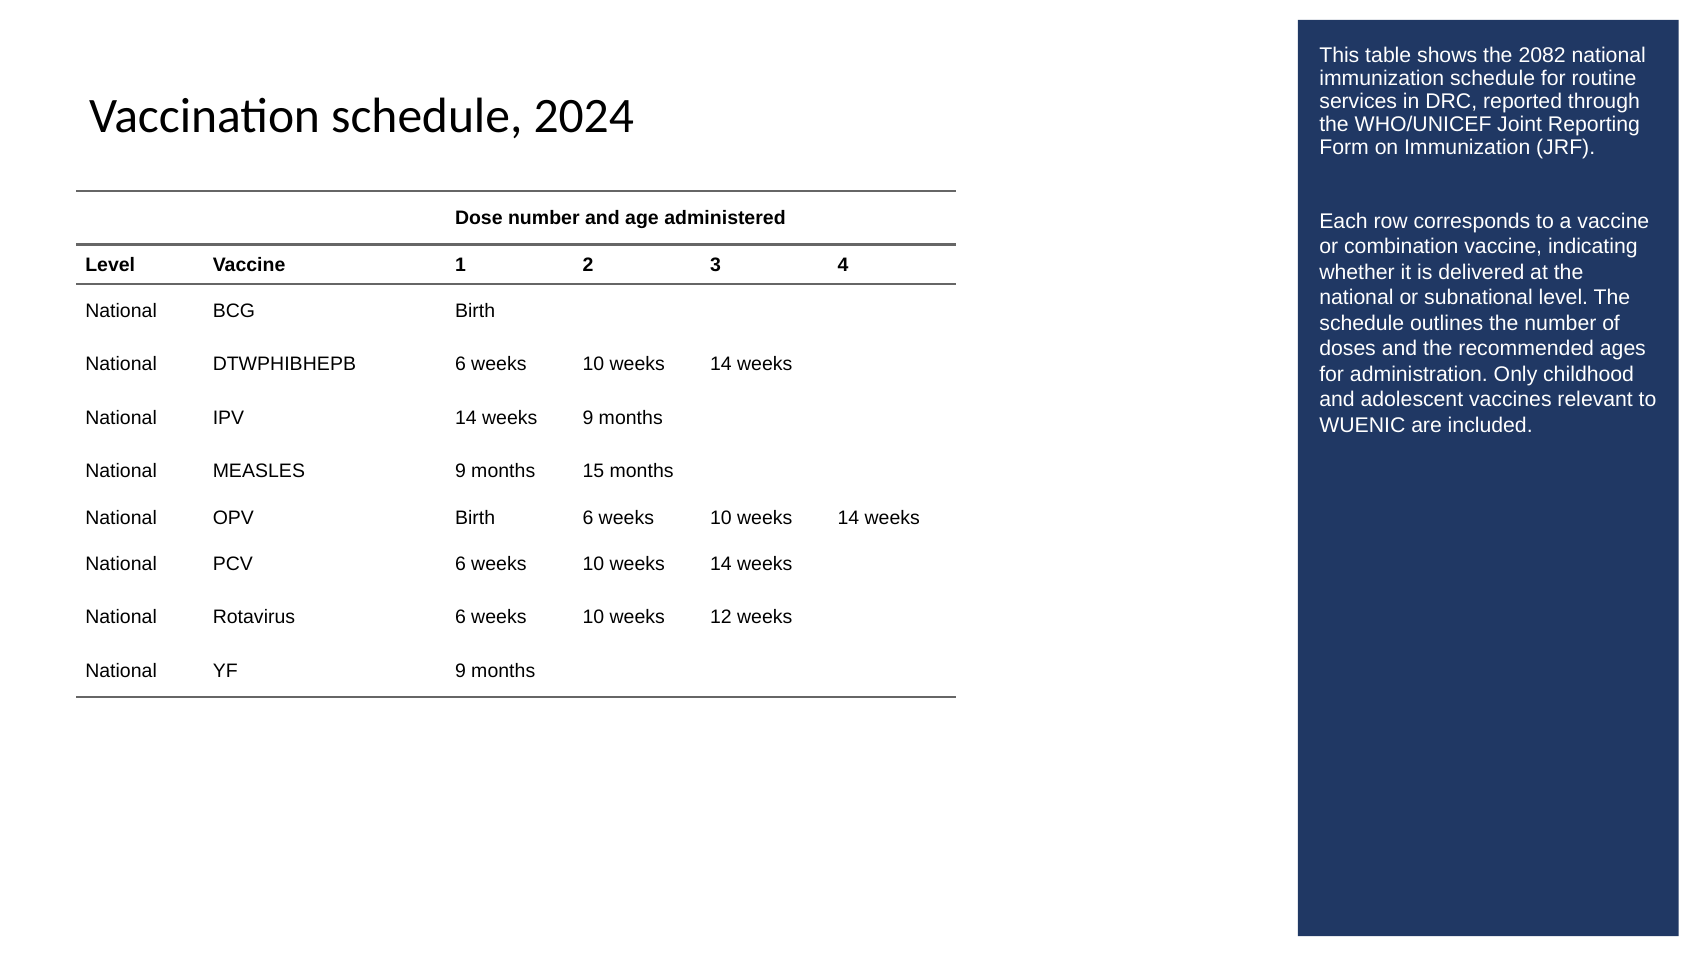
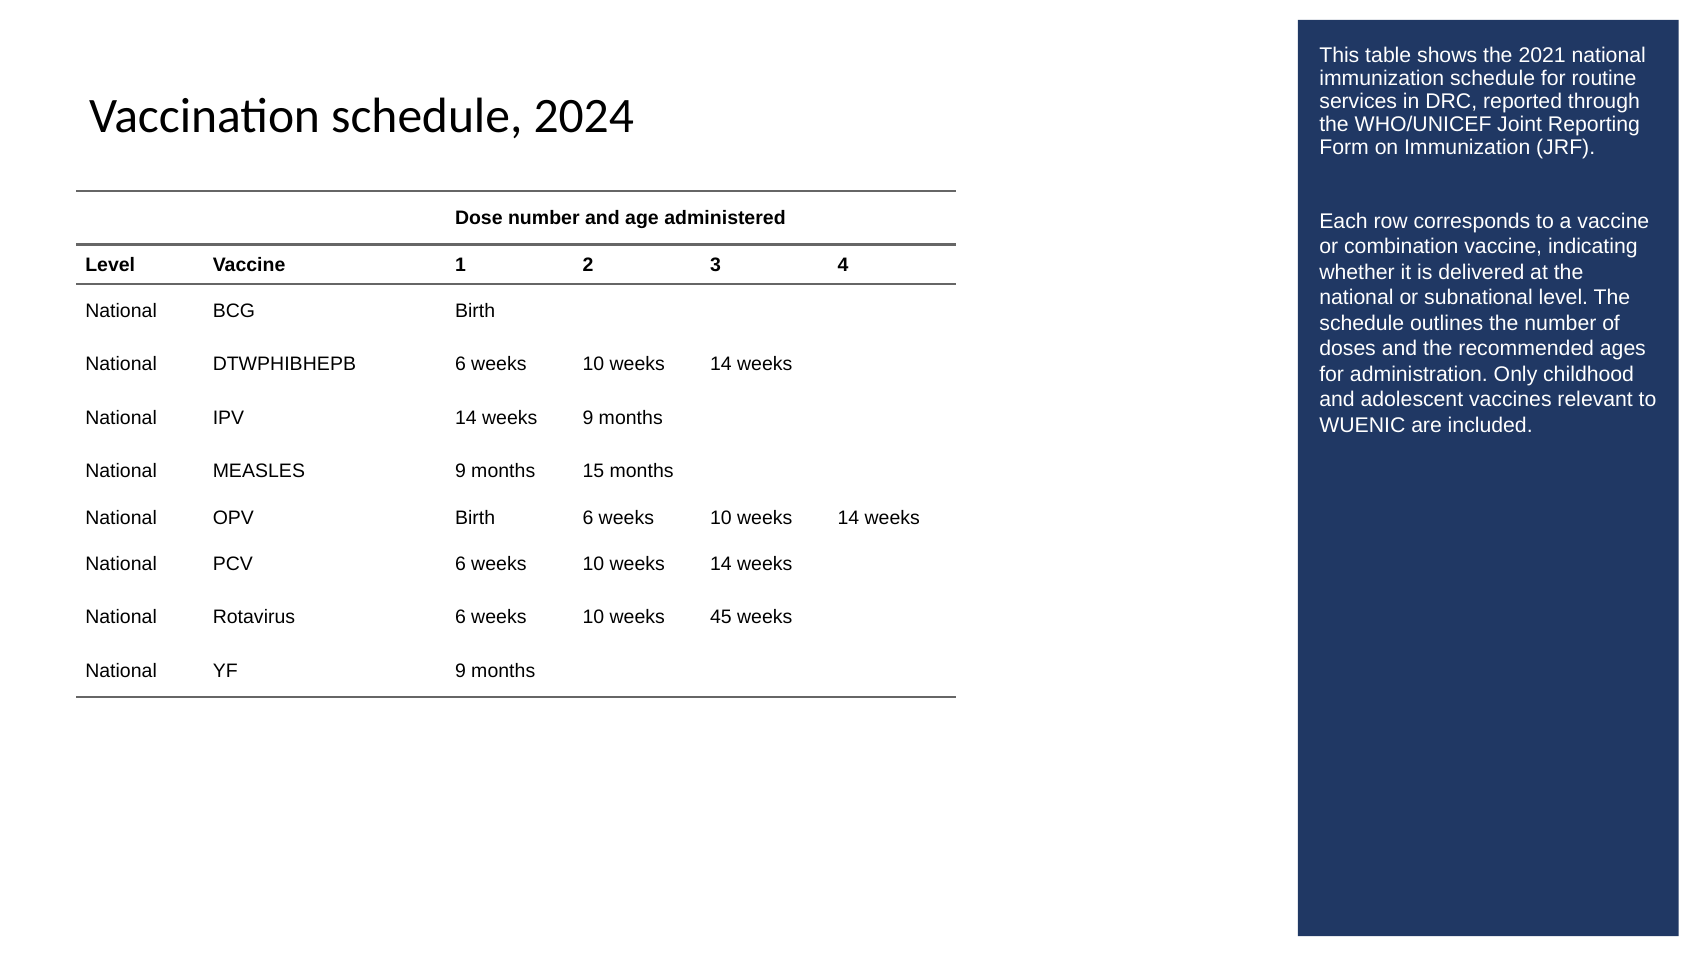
2082: 2082 -> 2021 (1542, 56)
12: 12 -> 45 (721, 618)
